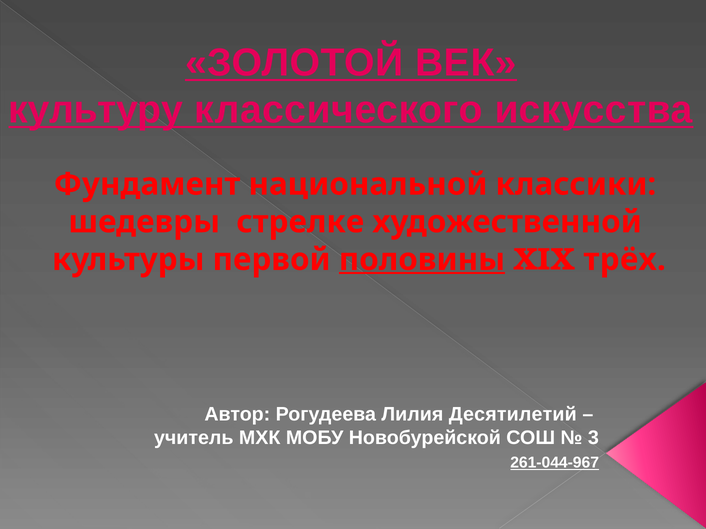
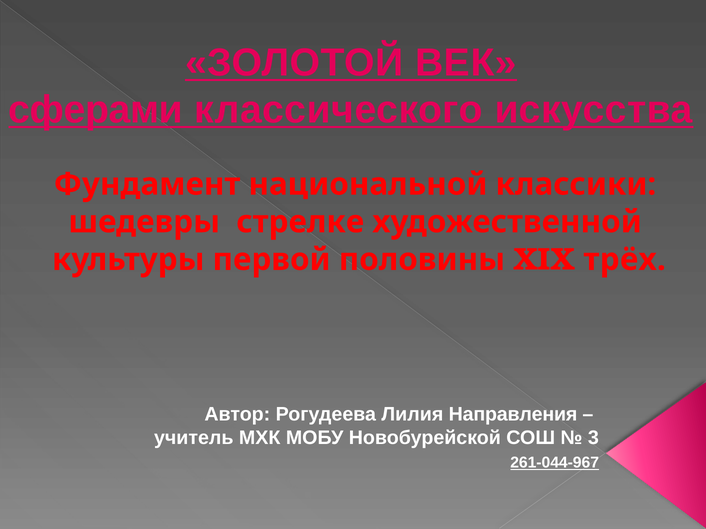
культуру: культуру -> сферами (96, 110)
половины underline: present -> none (422, 260)
Десятилетий: Десятилетий -> Направления (513, 415)
